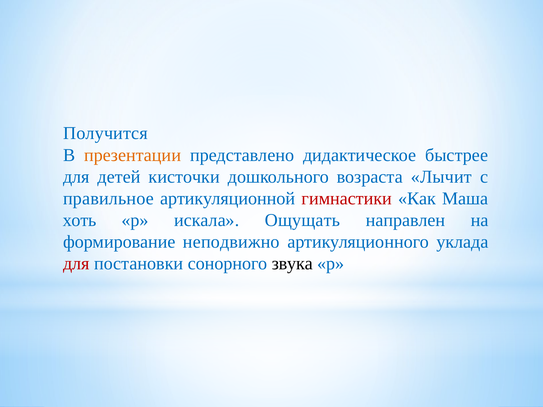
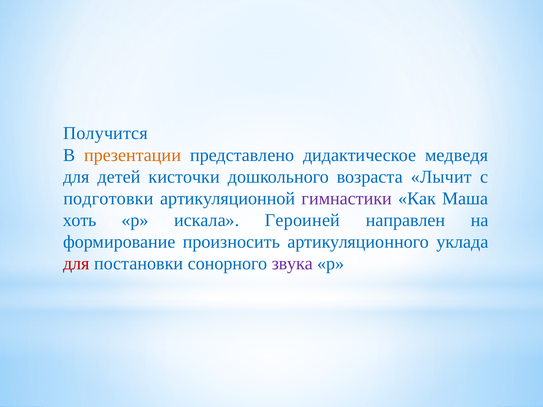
быстрее: быстрее -> медведя (457, 155)
правильное: правильное -> подготовки (108, 199)
гимнастики colour: red -> purple (347, 199)
Ощущать: Ощущать -> Героиней (302, 220)
неподвижно: неподвижно -> произносить (231, 242)
звука colour: black -> purple (292, 264)
